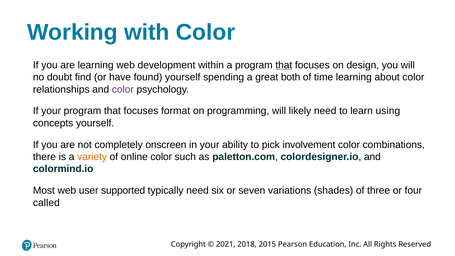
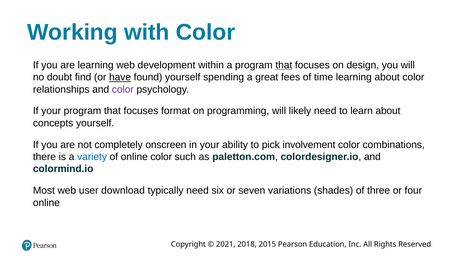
have underline: none -> present (120, 77)
both: both -> fees (291, 77)
learn using: using -> about (388, 111)
variety colour: orange -> blue (92, 157)
supported: supported -> download (123, 191)
called: called -> online (46, 203)
